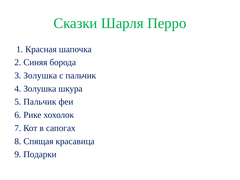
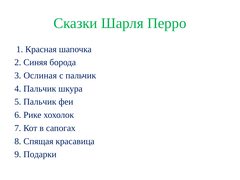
3 Золушка: Золушка -> Ослиная (40, 76)
4 Золушка: Золушка -> Пальчик (40, 89)
